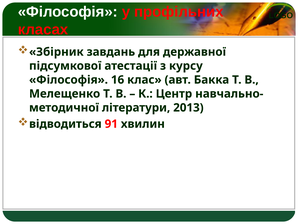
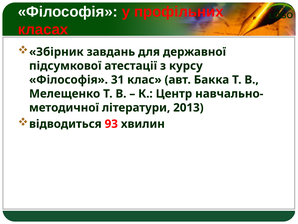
16: 16 -> 31 (118, 80)
91: 91 -> 93 (111, 124)
